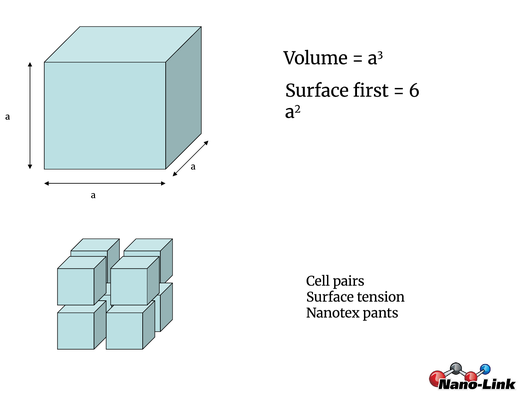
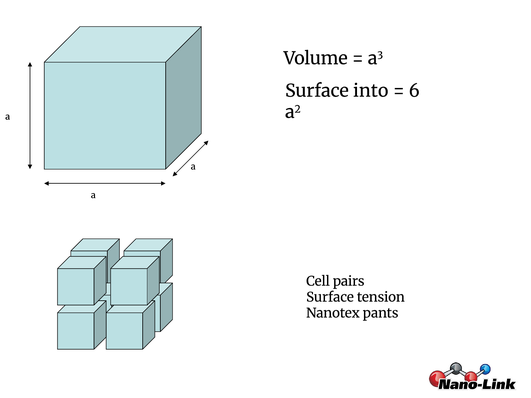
first: first -> into (371, 91)
